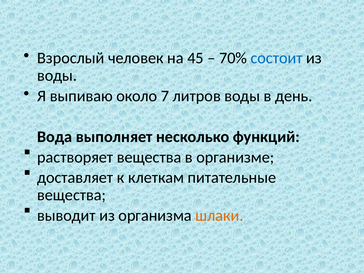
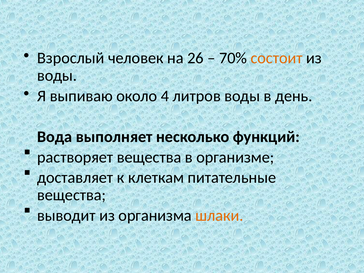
45: 45 -> 26 (195, 58)
состоит colour: blue -> orange (277, 58)
7: 7 -> 4 (165, 96)
